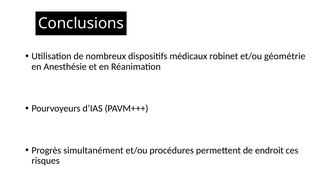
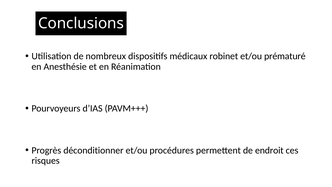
géométrie: géométrie -> prématuré (285, 56)
simultanément: simultanément -> déconditionner (93, 150)
